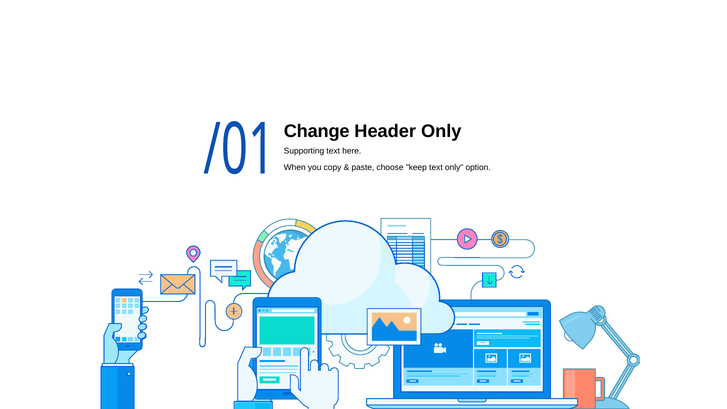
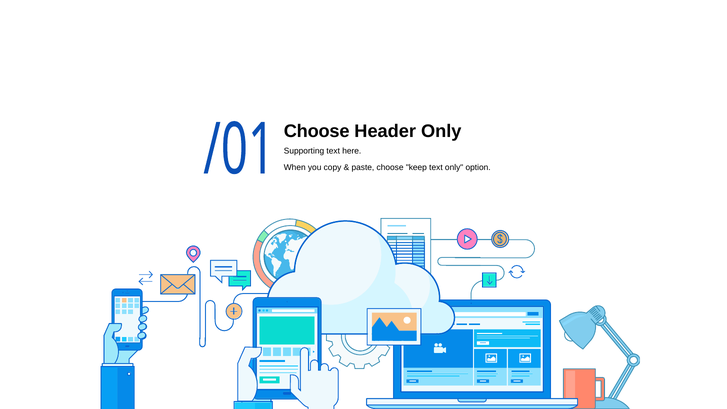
Change: Change -> Choose (317, 131)
